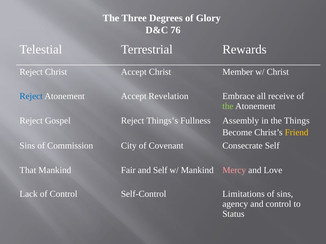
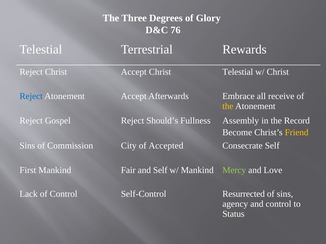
Christ Member: Member -> Telestial (238, 72)
Revelation: Revelation -> Afterwards (169, 96)
the colour: light green -> yellow (228, 106)
Things’s: Things’s -> Should’s (162, 121)
Things: Things -> Record (297, 121)
Covenant: Covenant -> Accepted (166, 146)
That: That -> First (28, 170)
Mercy colour: pink -> light green (234, 170)
Limitations: Limitations -> Resurrected (244, 194)
